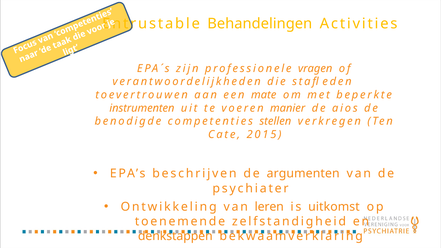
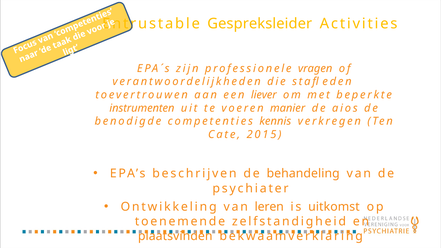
Behandelingen: Behandelingen -> Gespreksleider (260, 24)
mate: mate -> liever (264, 95)
stellen: stellen -> kennis (275, 121)
argumenten: argumenten -> behandeling (303, 174)
denkstappen: denkstappen -> plaatsvinden (175, 236)
